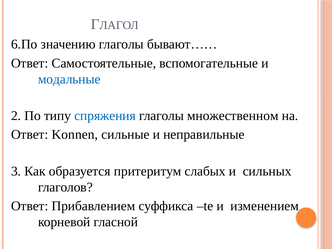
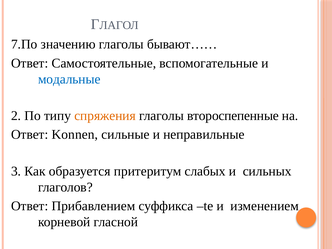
6.По: 6.По -> 7.По (24, 44)
спряжения colour: blue -> orange (105, 116)
множественном: множественном -> второспепенные (233, 116)
